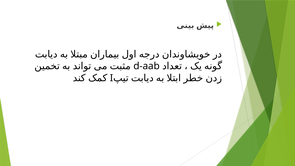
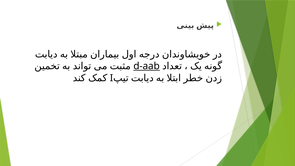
d-aab underline: none -> present (147, 66)
